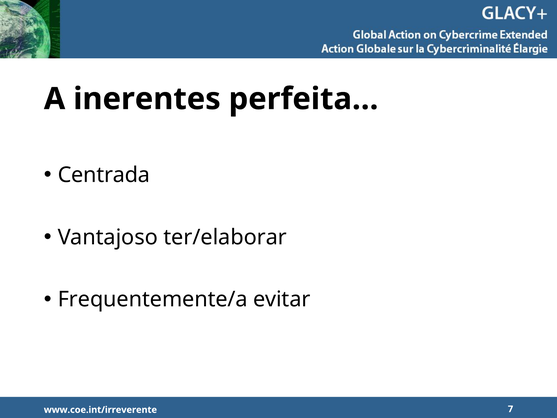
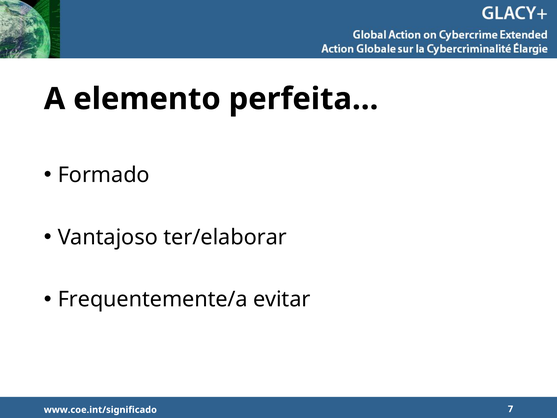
inerentes: inerentes -> elemento (147, 99)
Centrada: Centrada -> Formado (104, 175)
www.coe.int/irreverente: www.coe.int/irreverente -> www.coe.int/significado (100, 410)
